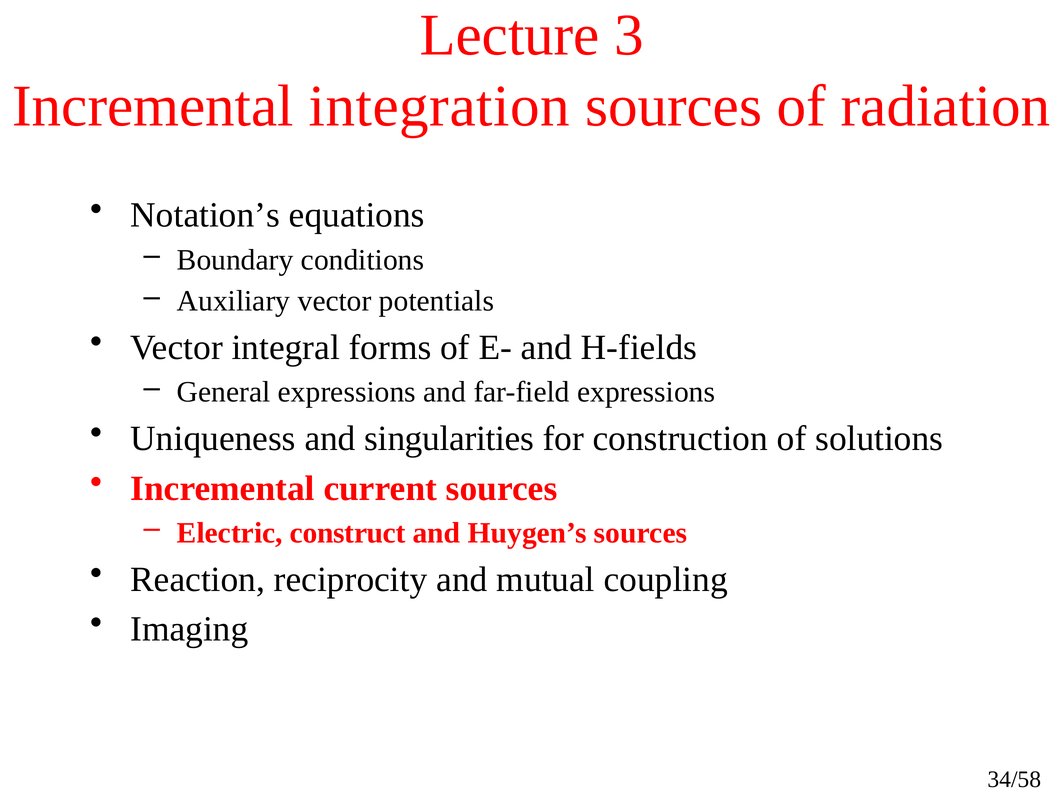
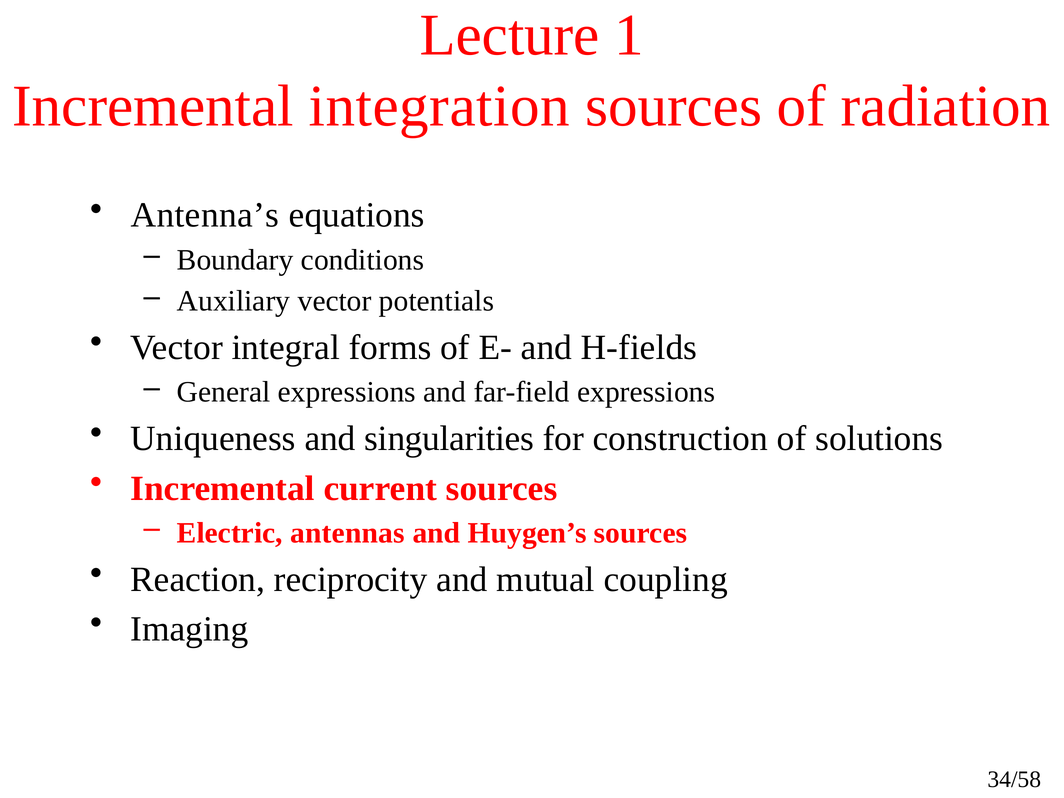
3: 3 -> 1 (629, 35)
Notation’s: Notation’s -> Antenna’s (205, 215)
construct: construct -> antennas (347, 533)
